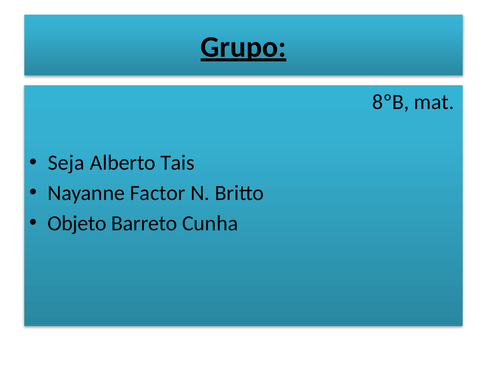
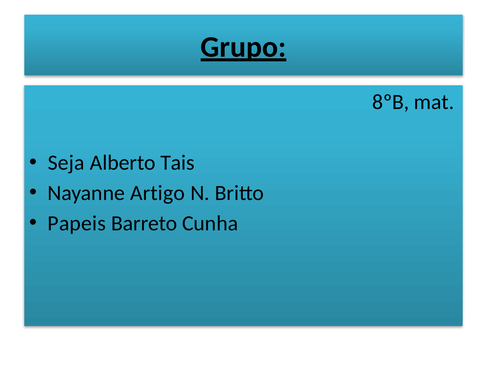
Factor: Factor -> Artigo (157, 193)
Objeto: Objeto -> Papeis (77, 223)
